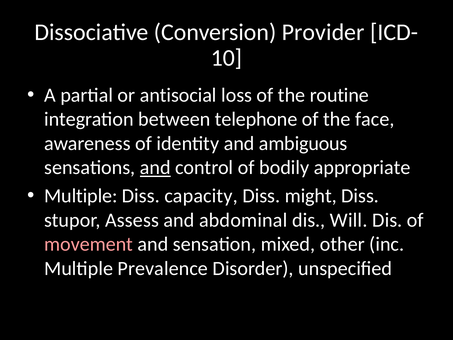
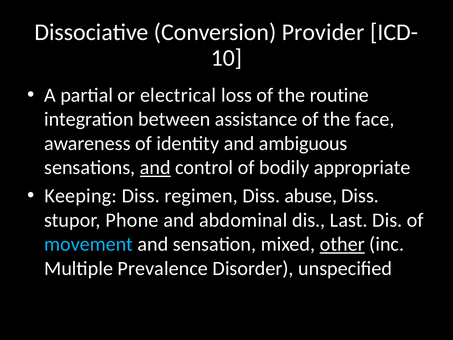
antisocial: antisocial -> electrical (178, 95)
telephone: telephone -> assistance (256, 119)
Multiple: Multiple -> Keeping (81, 196)
capacity: capacity -> regimen (201, 196)
might: might -> abuse (311, 196)
Assess: Assess -> Phone (132, 220)
Will: Will -> Last (349, 220)
movement colour: pink -> light blue (89, 244)
other underline: none -> present (342, 244)
